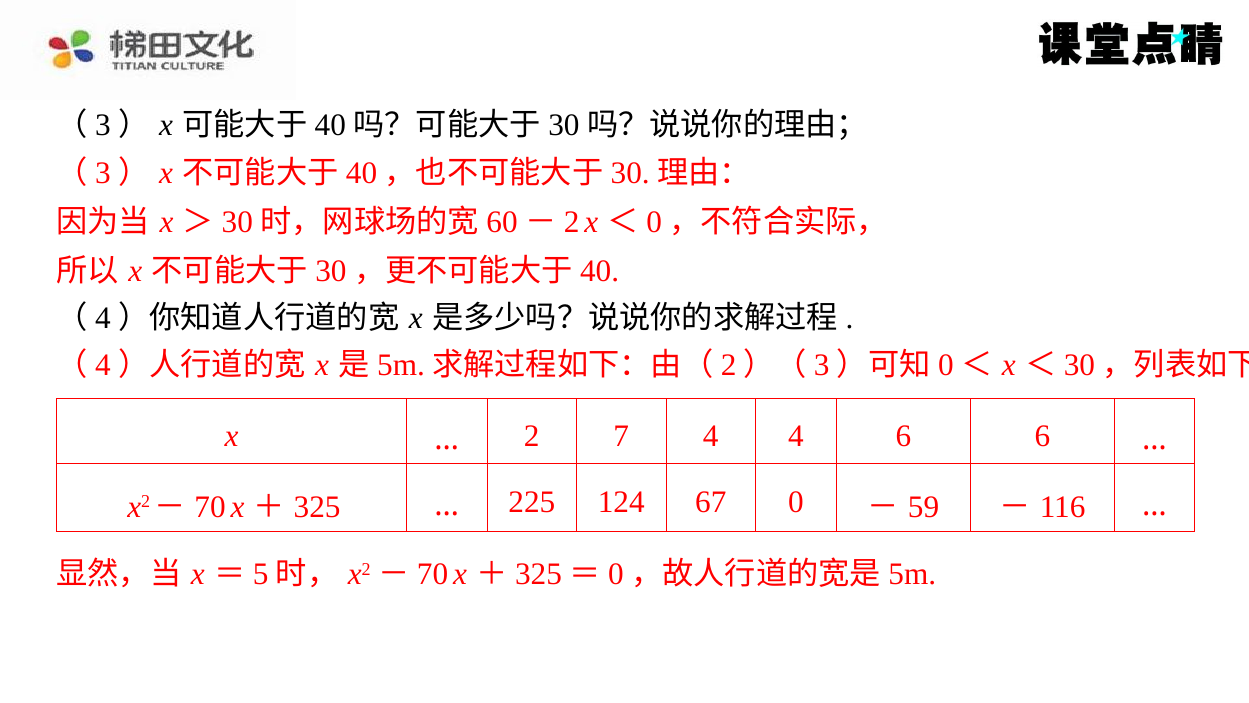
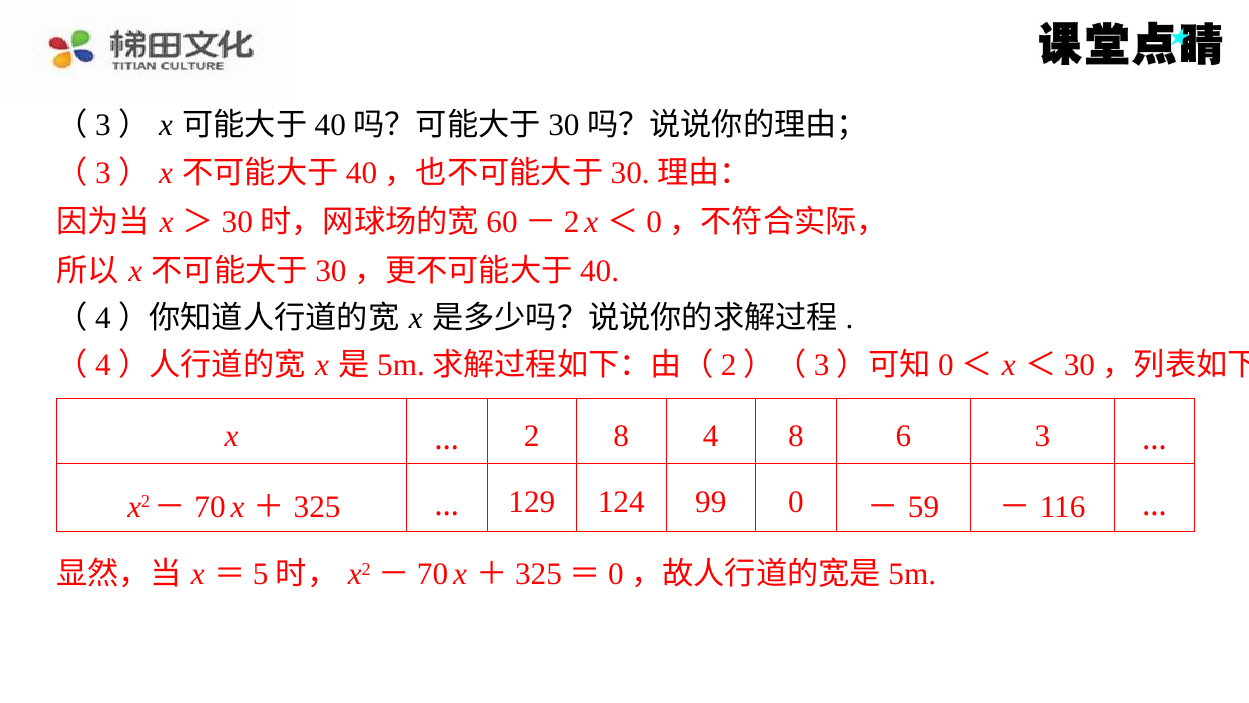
2 7: 7 -> 8 (621, 436)
4 4: 4 -> 8 (796, 436)
6 6: 6 -> 3 (1042, 436)
225: 225 -> 129 (532, 502)
67: 67 -> 99 (711, 502)
